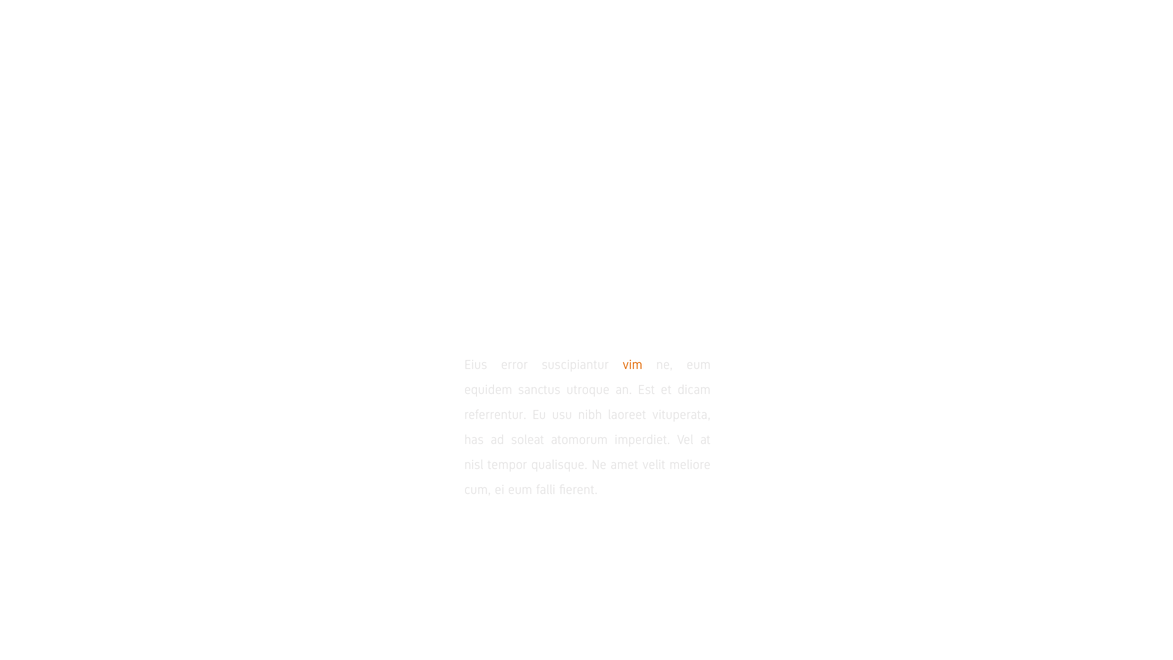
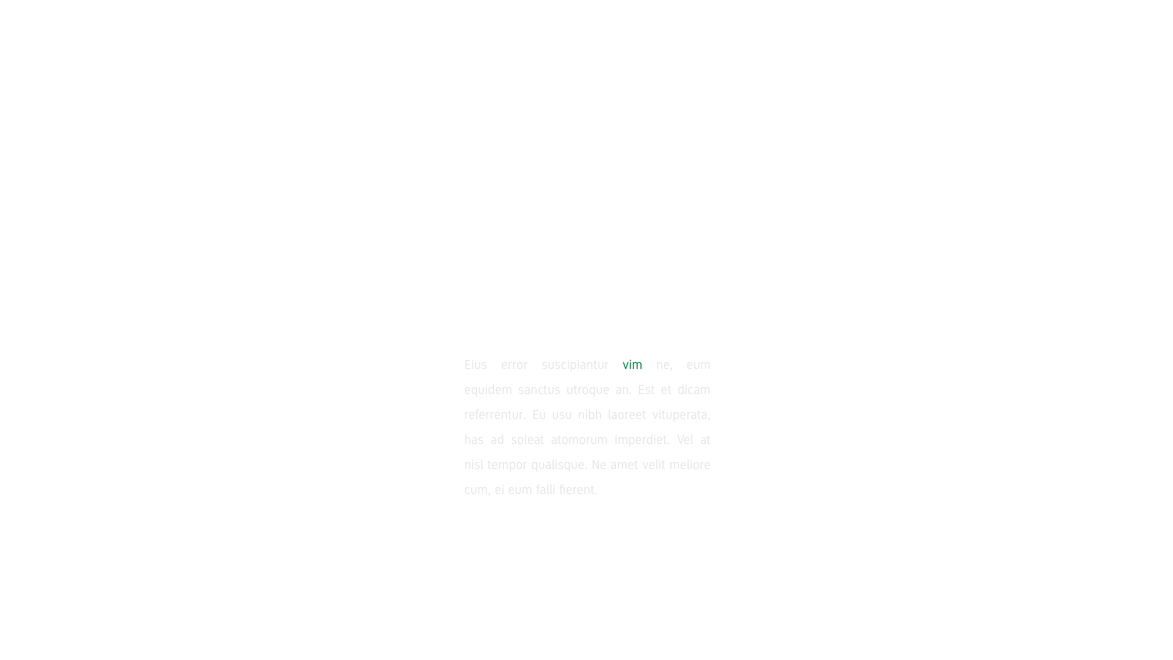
vim colour: orange -> green (633, 365)
